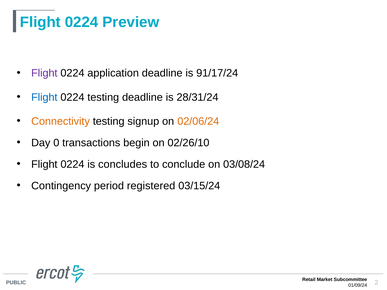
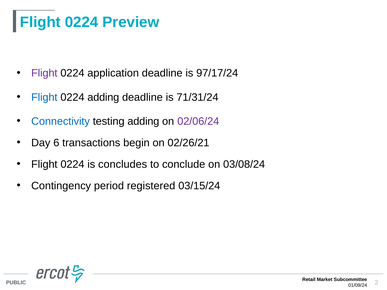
91/17/24: 91/17/24 -> 97/17/24 (217, 73)
0224 testing: testing -> adding (103, 97)
28/31/24: 28/31/24 -> 71/31/24 (197, 97)
Connectivity colour: orange -> blue (61, 121)
testing signup: signup -> adding (143, 121)
02/06/24 colour: orange -> purple (198, 121)
0: 0 -> 6 (56, 143)
02/26/10: 02/26/10 -> 02/26/21 (188, 143)
